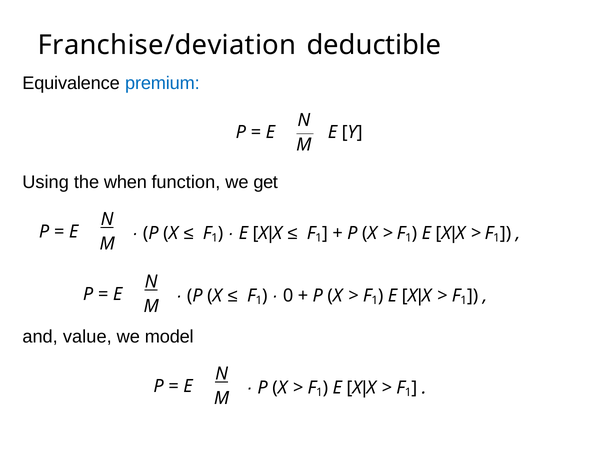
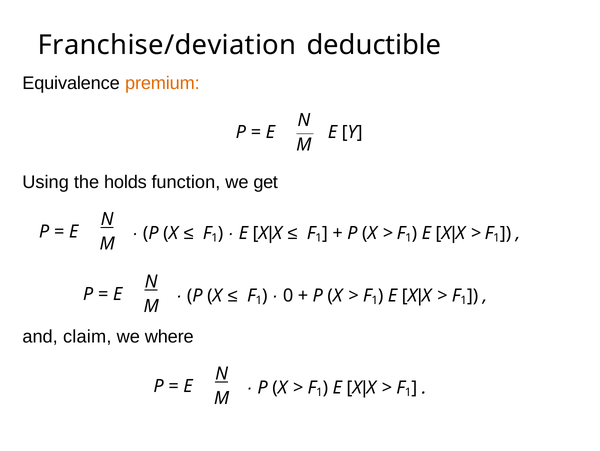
premium colour: blue -> orange (162, 83)
when: when -> holds (125, 182)
value: value -> claim (87, 336)
model: model -> where (169, 336)
